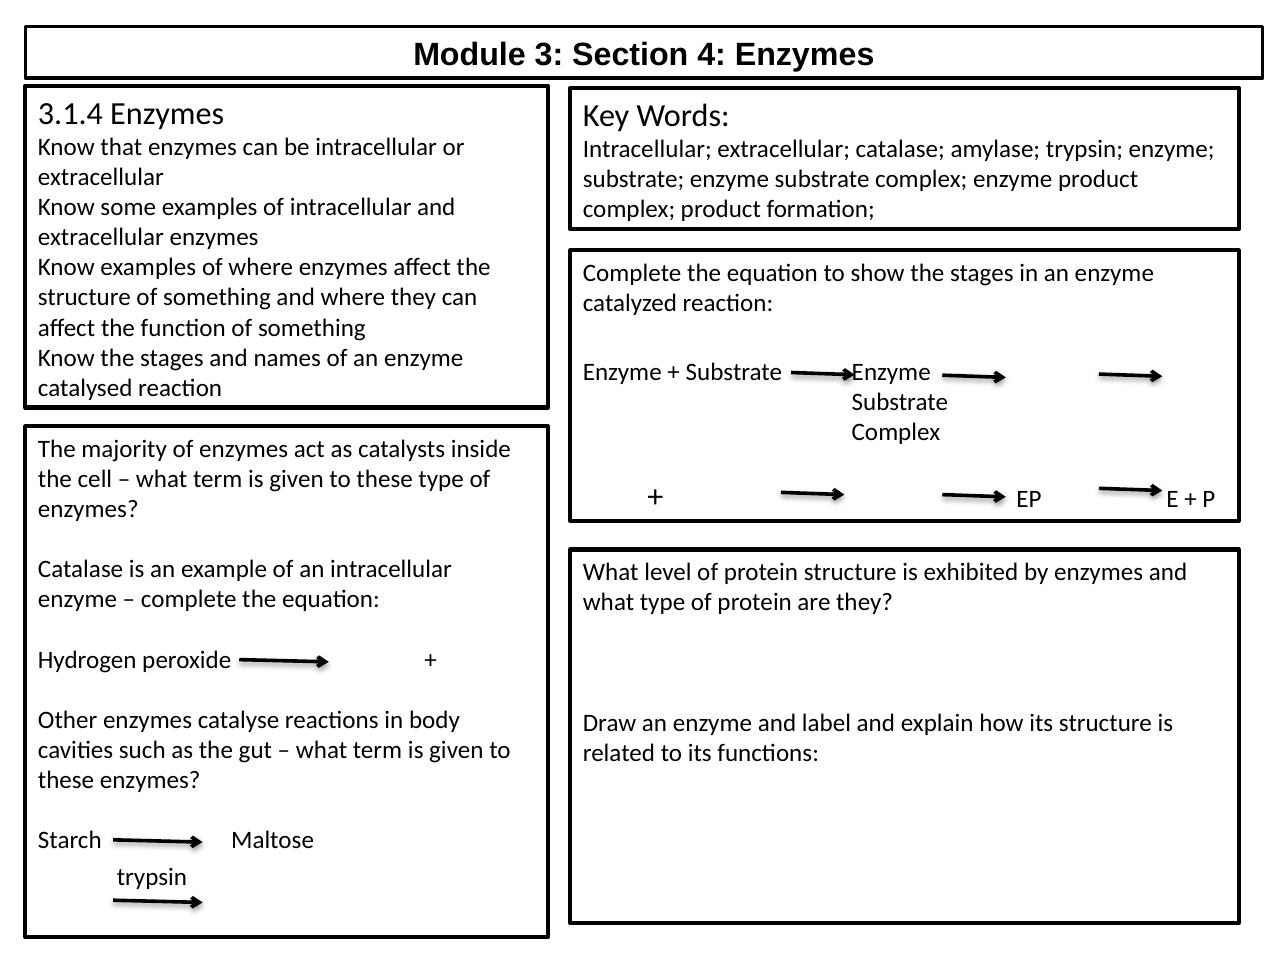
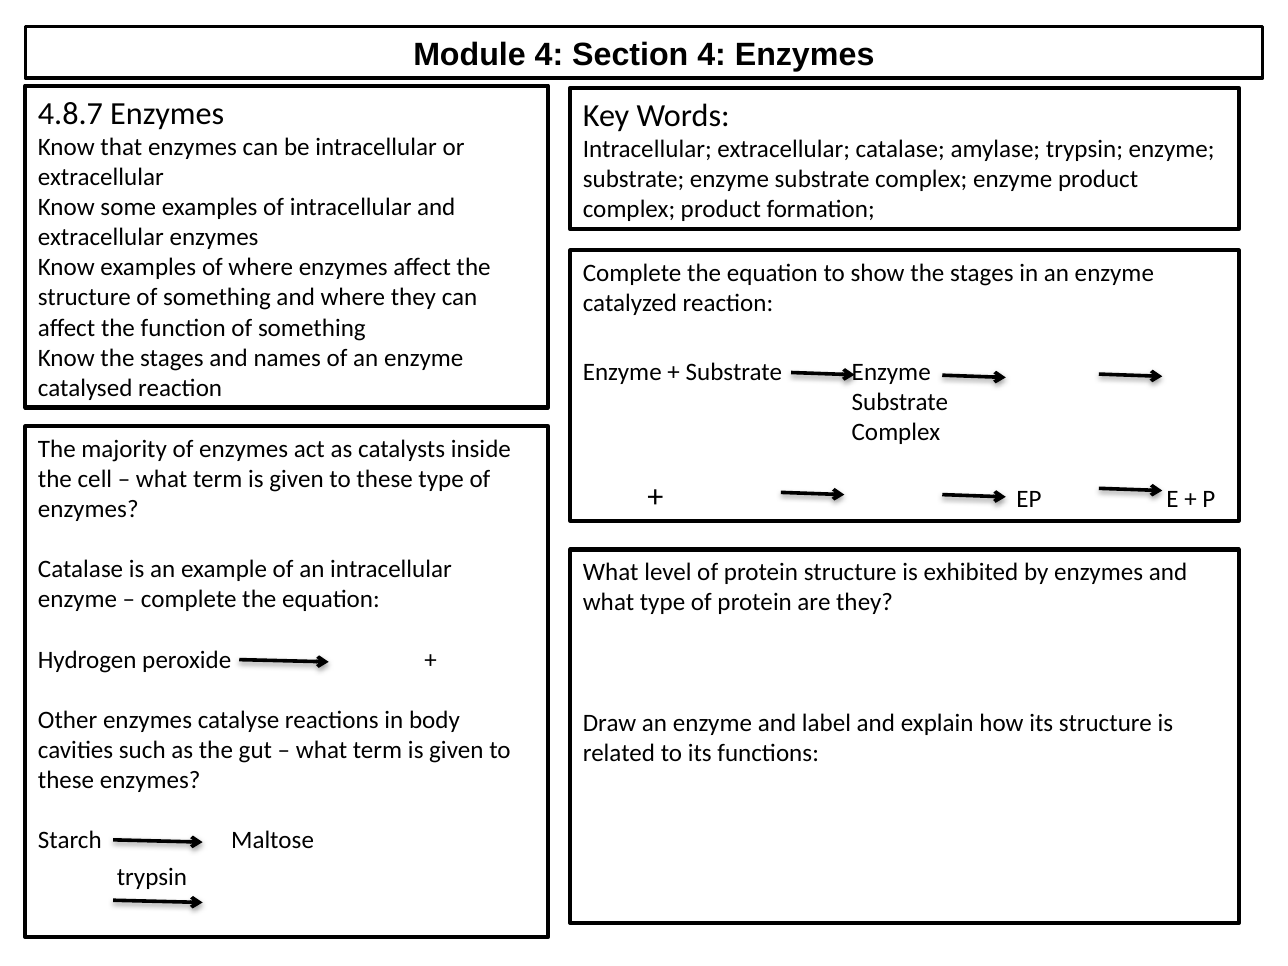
Module 3: 3 -> 4 (549, 54)
3.1.4: 3.1.4 -> 4.8.7 (70, 114)
